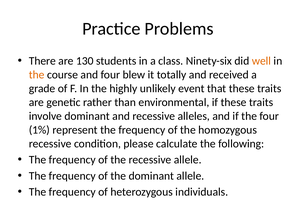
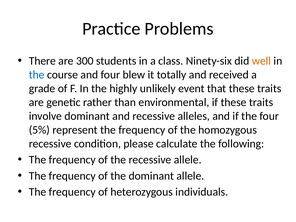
130: 130 -> 300 (85, 61)
the colour: orange -> blue (37, 75)
1%: 1% -> 5% (39, 130)
